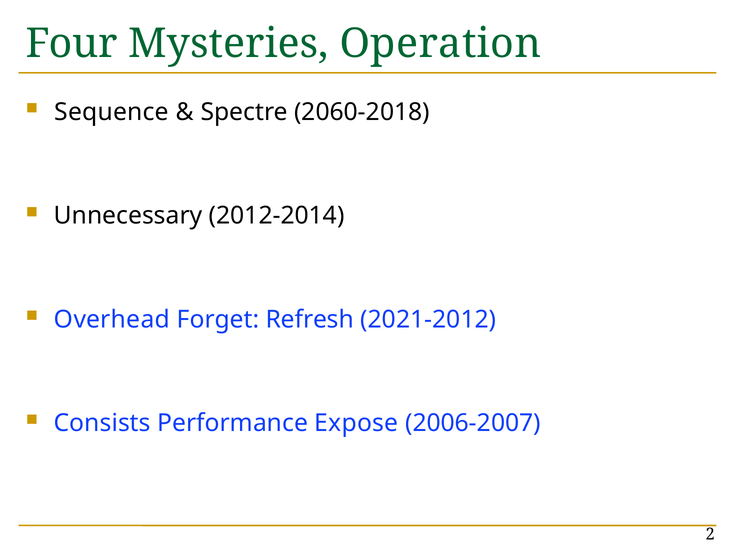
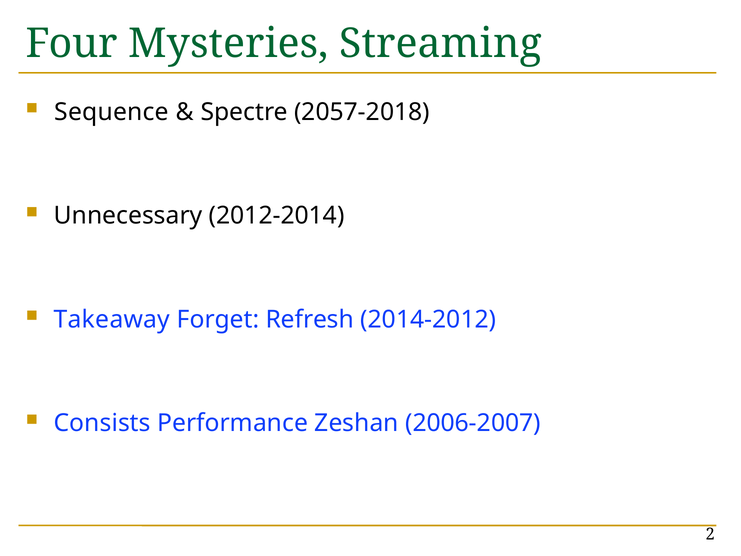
Operation: Operation -> Streaming (441, 44)
2060-2018: 2060-2018 -> 2057-2018 (362, 112)
Overhead: Overhead -> Takeaway (112, 319)
2021-2012: 2021-2012 -> 2014-2012 (428, 319)
Expose: Expose -> Zeshan (357, 423)
